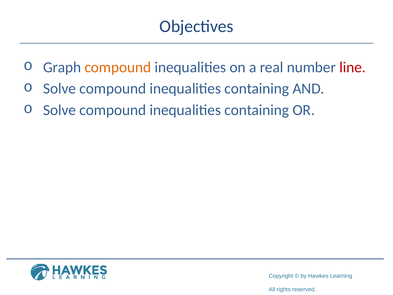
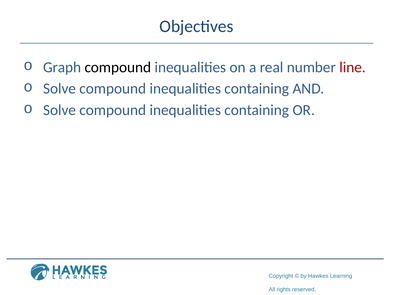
compound colour: orange -> black (118, 67)
